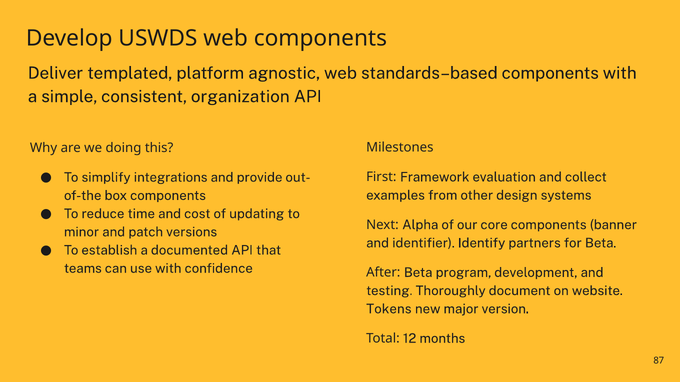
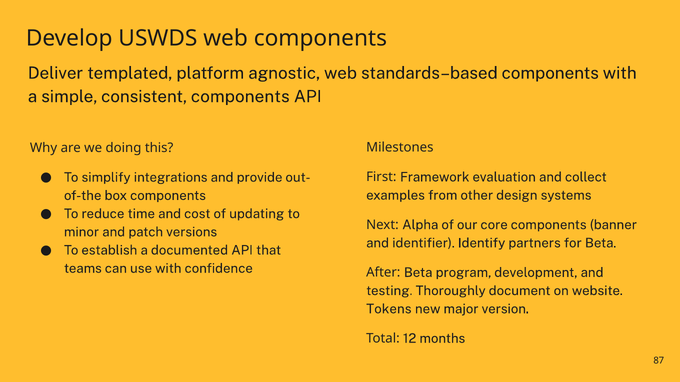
consistent organization: organization -> components (240, 97)
